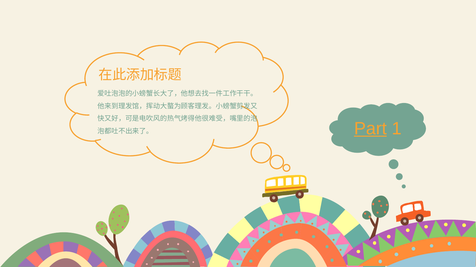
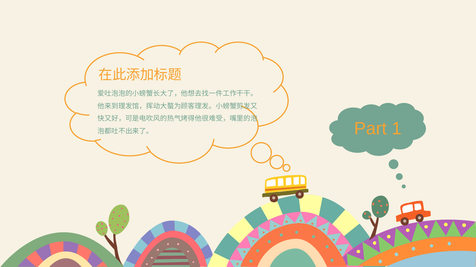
Part underline: present -> none (370, 129)
